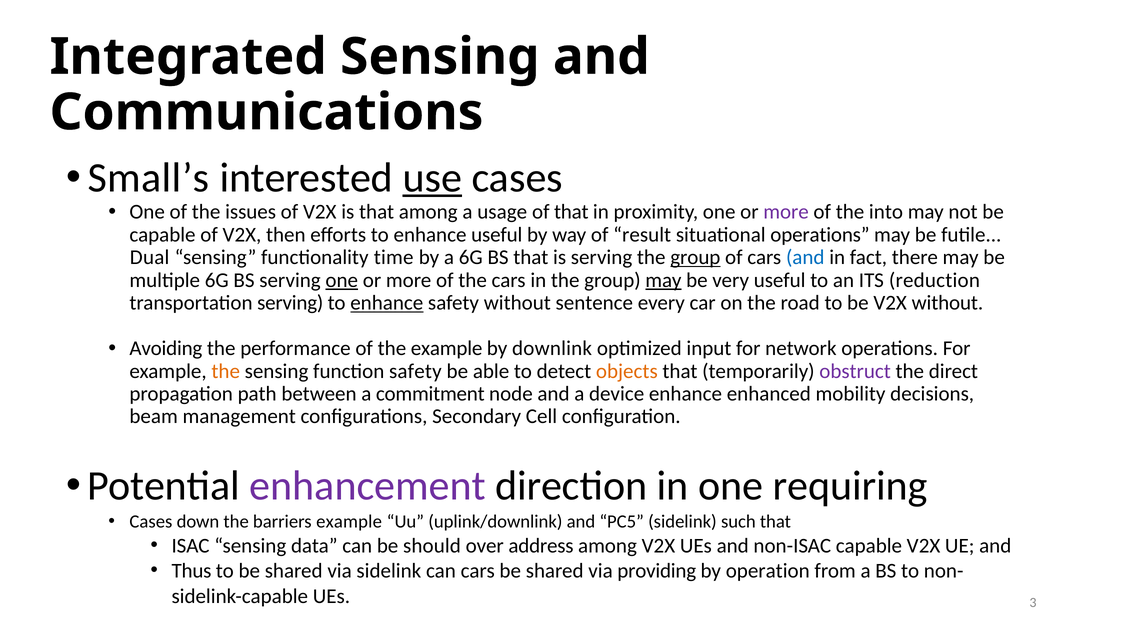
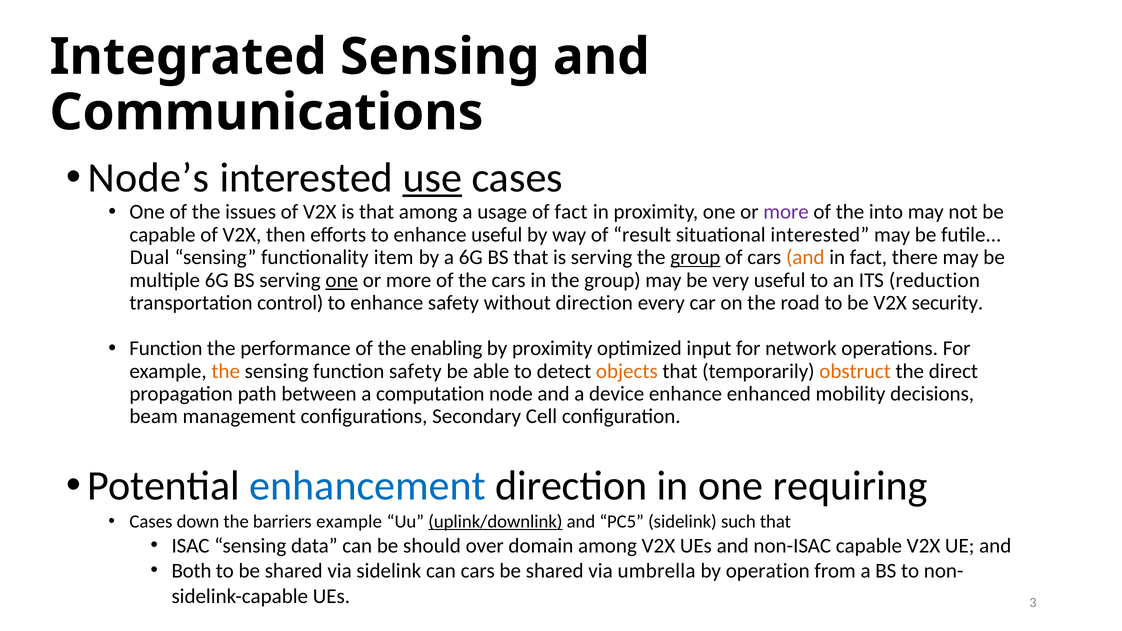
Small’s: Small’s -> Node’s (148, 178)
of that: that -> fact (571, 212)
situational operations: operations -> interested (820, 235)
time: time -> item (394, 258)
and colour: blue -> orange (805, 258)
may underline: present -> none (663, 280)
transportation serving: serving -> control (290, 303)
enhance underline: present -> none (387, 303)
without sentence: sentence -> direction (594, 303)
V2X without: without -> security (947, 303)
Avoiding: Avoiding -> Function (166, 348)
the example: example -> enabling (447, 348)
by downlink: downlink -> proximity (552, 348)
obstruct colour: purple -> orange (855, 371)
commitment: commitment -> computation (430, 394)
enhancement colour: purple -> blue (368, 486)
uplink/downlink underline: none -> present (495, 522)
address: address -> domain (541, 546)
Thus: Thus -> Both (191, 571)
providing: providing -> umbrella (657, 571)
